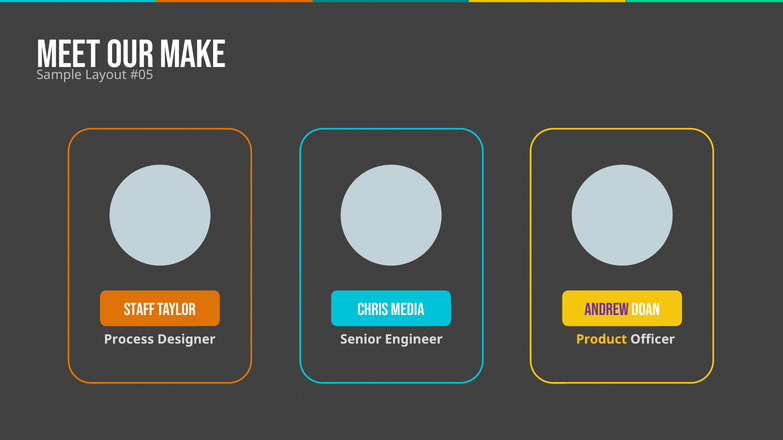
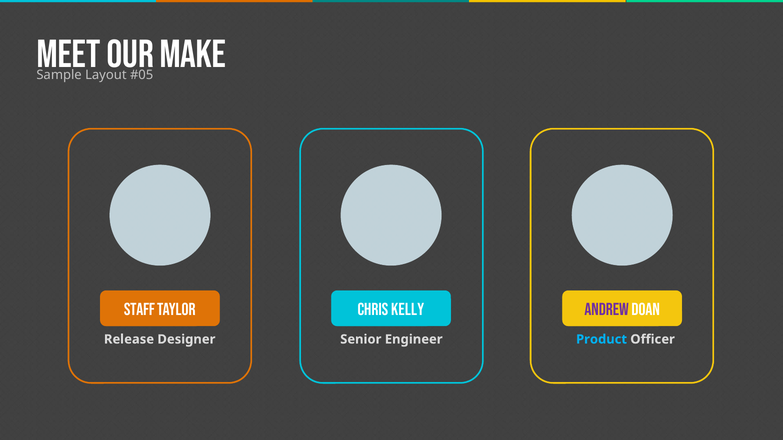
Media: Media -> Kelly (408, 310)
Process: Process -> Release (129, 340)
Product colour: yellow -> light blue (602, 340)
